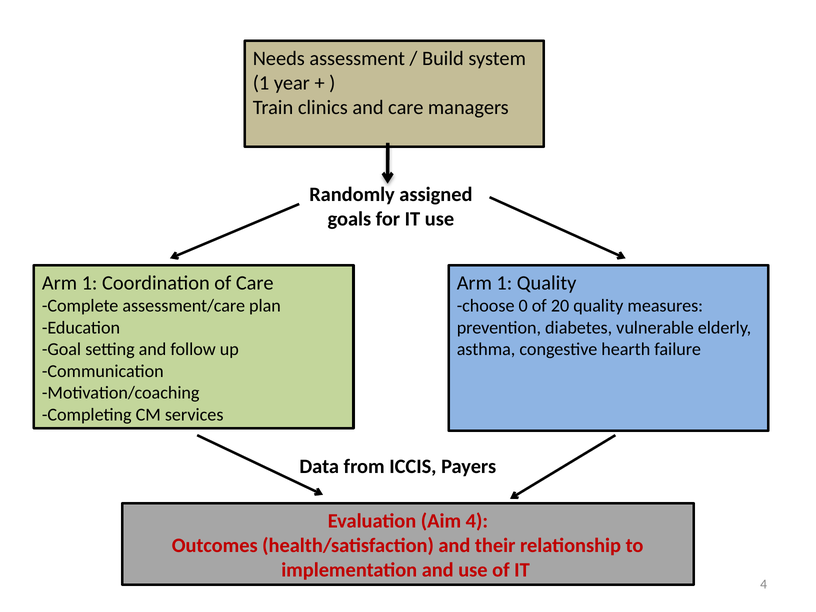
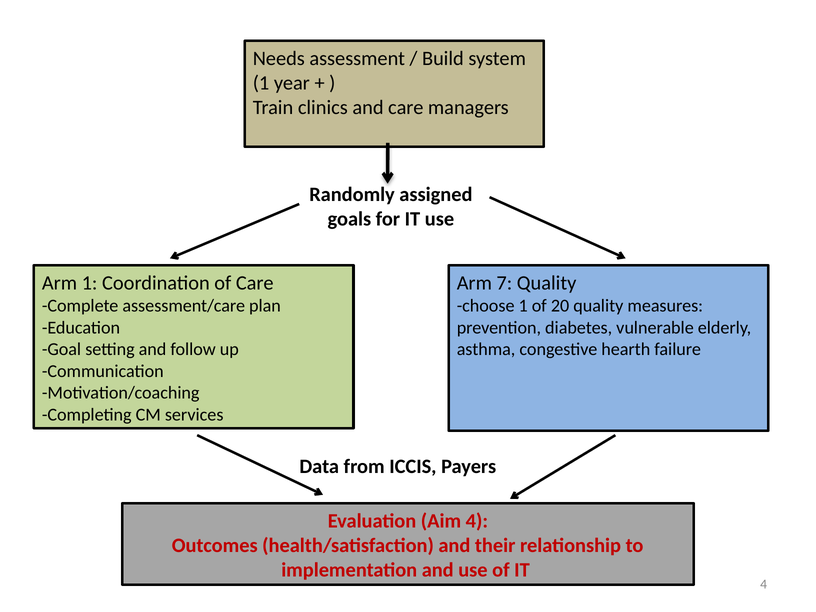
1: 1 -> 7 (504, 283)
choose 0: 0 -> 1 (523, 306)
